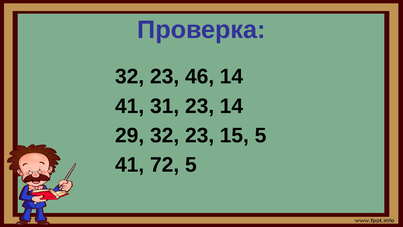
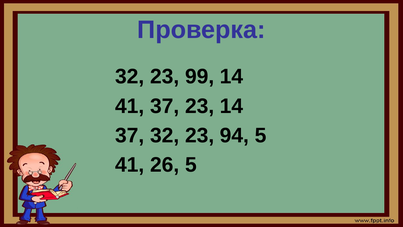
46: 46 -> 99 (200, 77)
41 31: 31 -> 37 (165, 106)
29: 29 -> 37 (130, 135)
15: 15 -> 94 (235, 135)
72: 72 -> 26 (165, 165)
